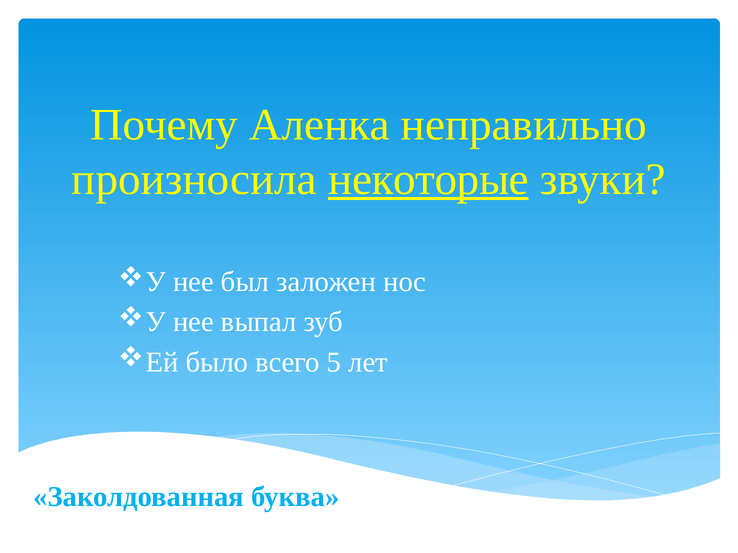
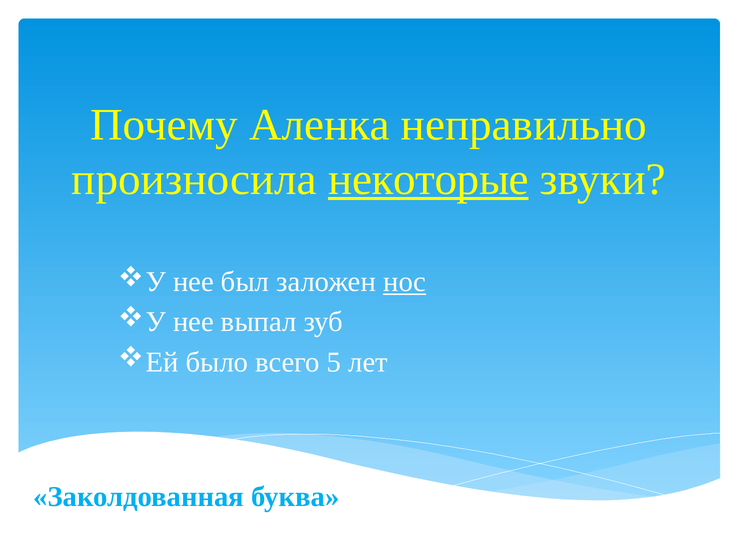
нос underline: none -> present (405, 282)
